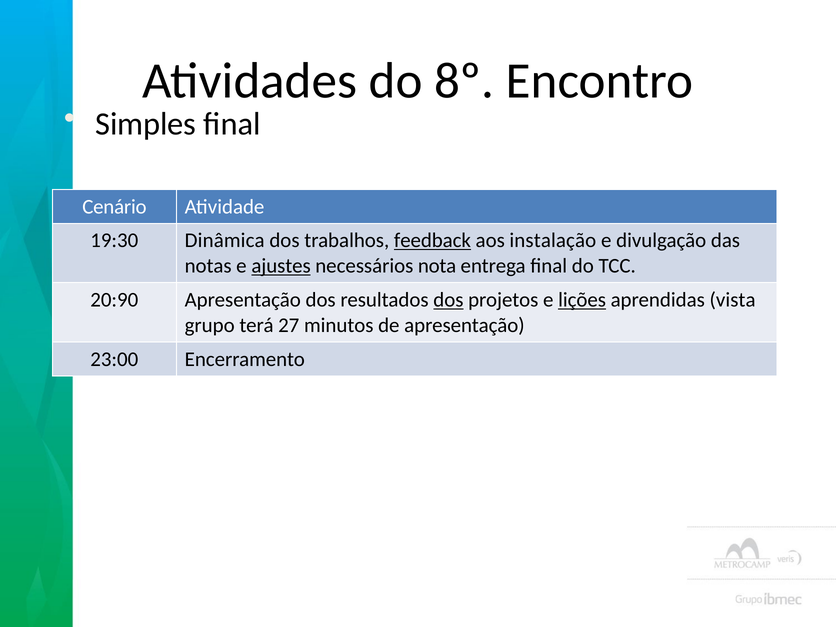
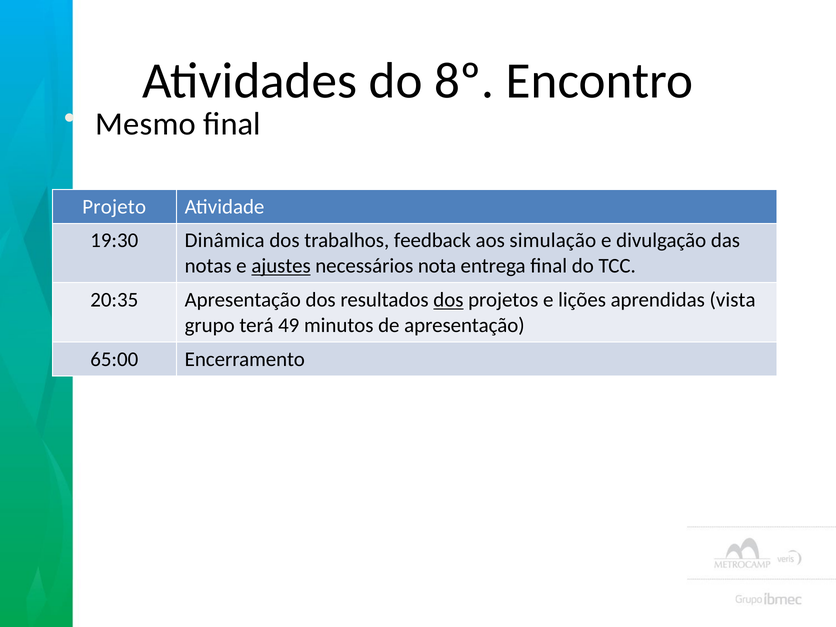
Simples: Simples -> Mesmo (146, 124)
Cenário: Cenário -> Projeto (114, 207)
feedback underline: present -> none (432, 241)
instalação: instalação -> simulação (553, 241)
20:90: 20:90 -> 20:35 (114, 300)
lições underline: present -> none (582, 300)
27: 27 -> 49 (289, 325)
23:00: 23:00 -> 65:00 (114, 359)
